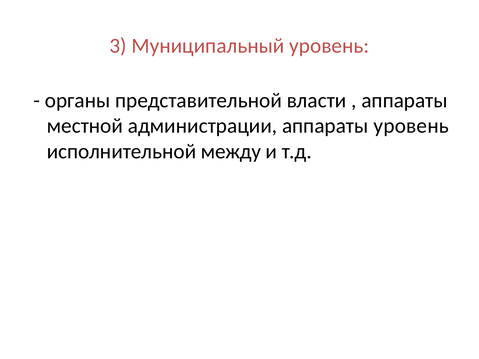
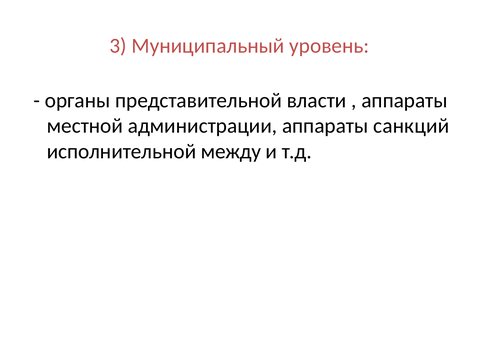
аппараты уровень: уровень -> санкций (411, 126)
